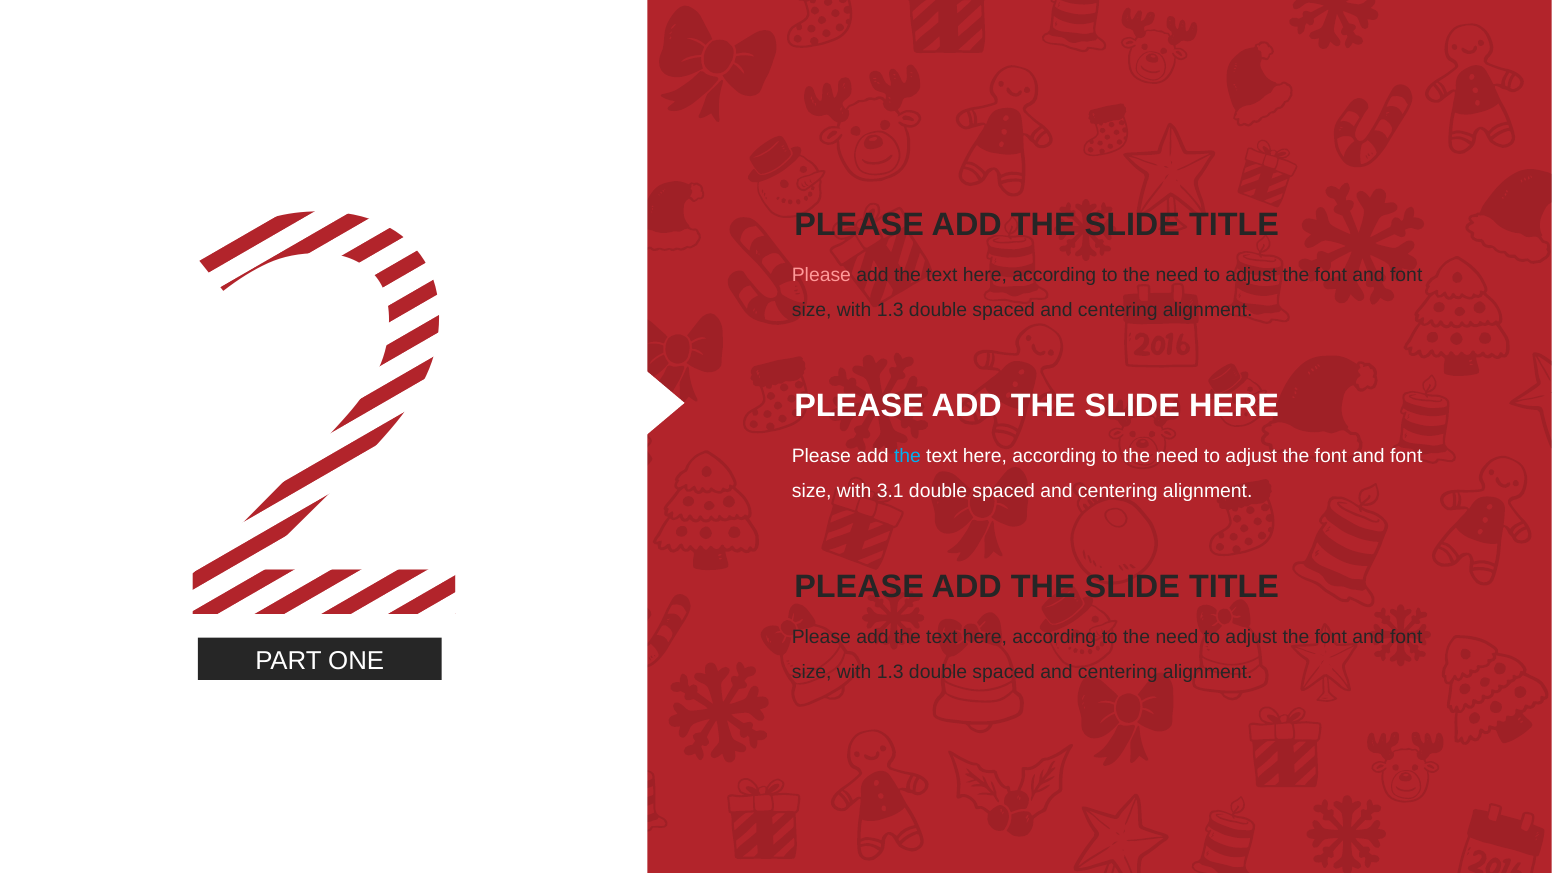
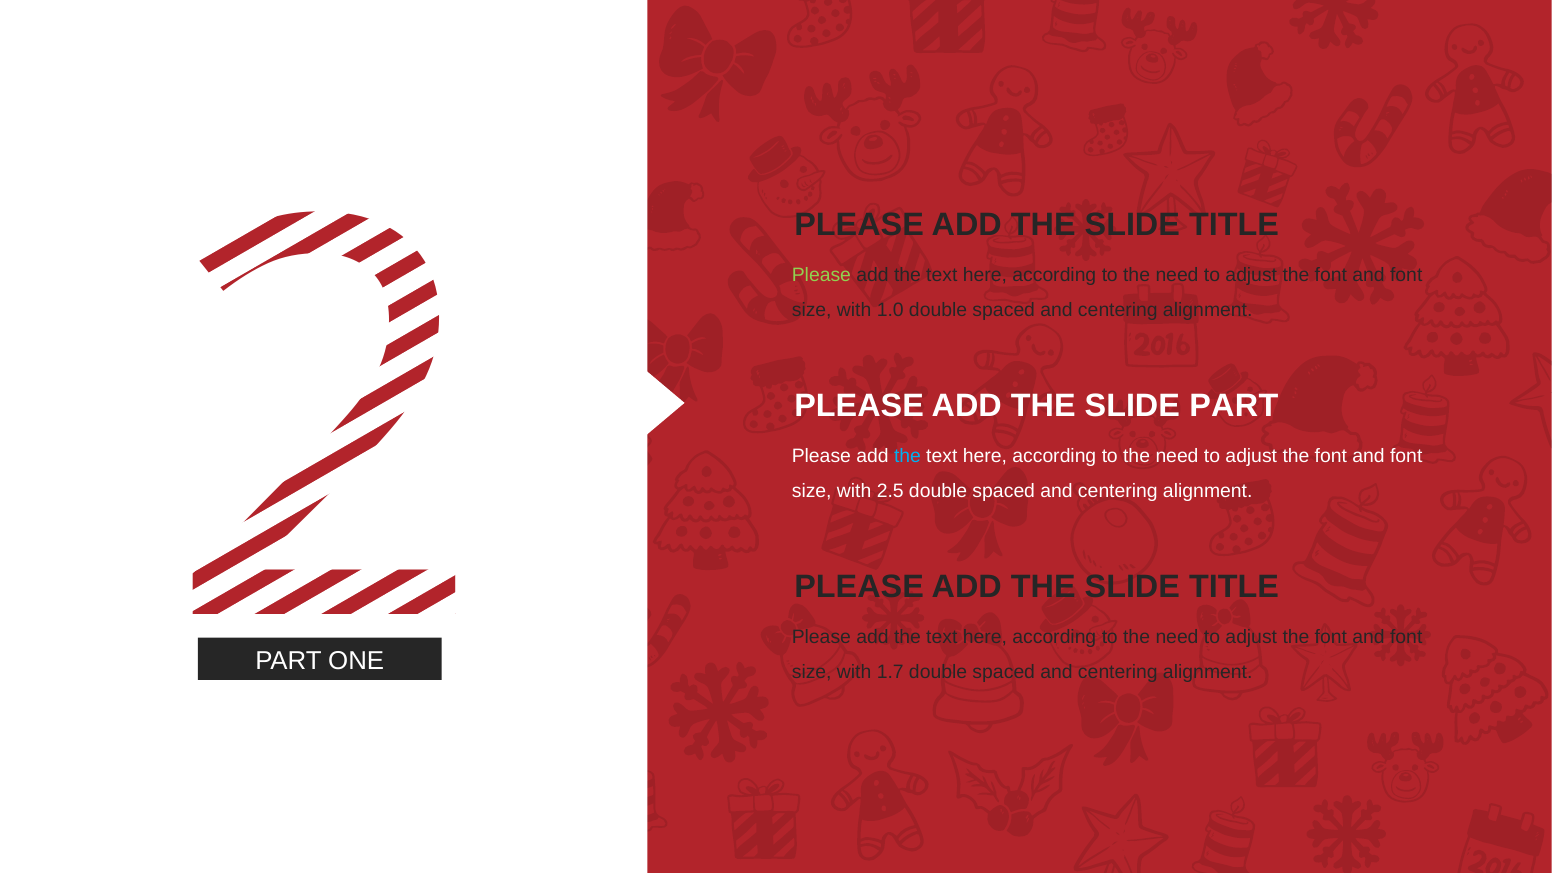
Please colour: pink -> light green (821, 276)
1.3: 1.3 -> 1.0 (890, 310)
SLIDE HERE: HERE -> PART (1234, 406)
3.1: 3.1 -> 2.5 (890, 491)
1.3: 1.3 -> 1.7 (890, 672)
